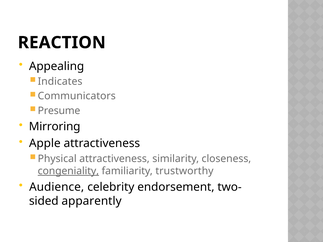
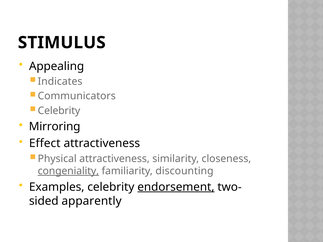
REACTION: REACTION -> STIMULUS (62, 43)
Presume: Presume -> Celebrity (59, 111)
Apple: Apple -> Effect (45, 143)
trustworthy: trustworthy -> discounting (184, 171)
Audience: Audience -> Examples (57, 187)
endorsement underline: none -> present (176, 187)
